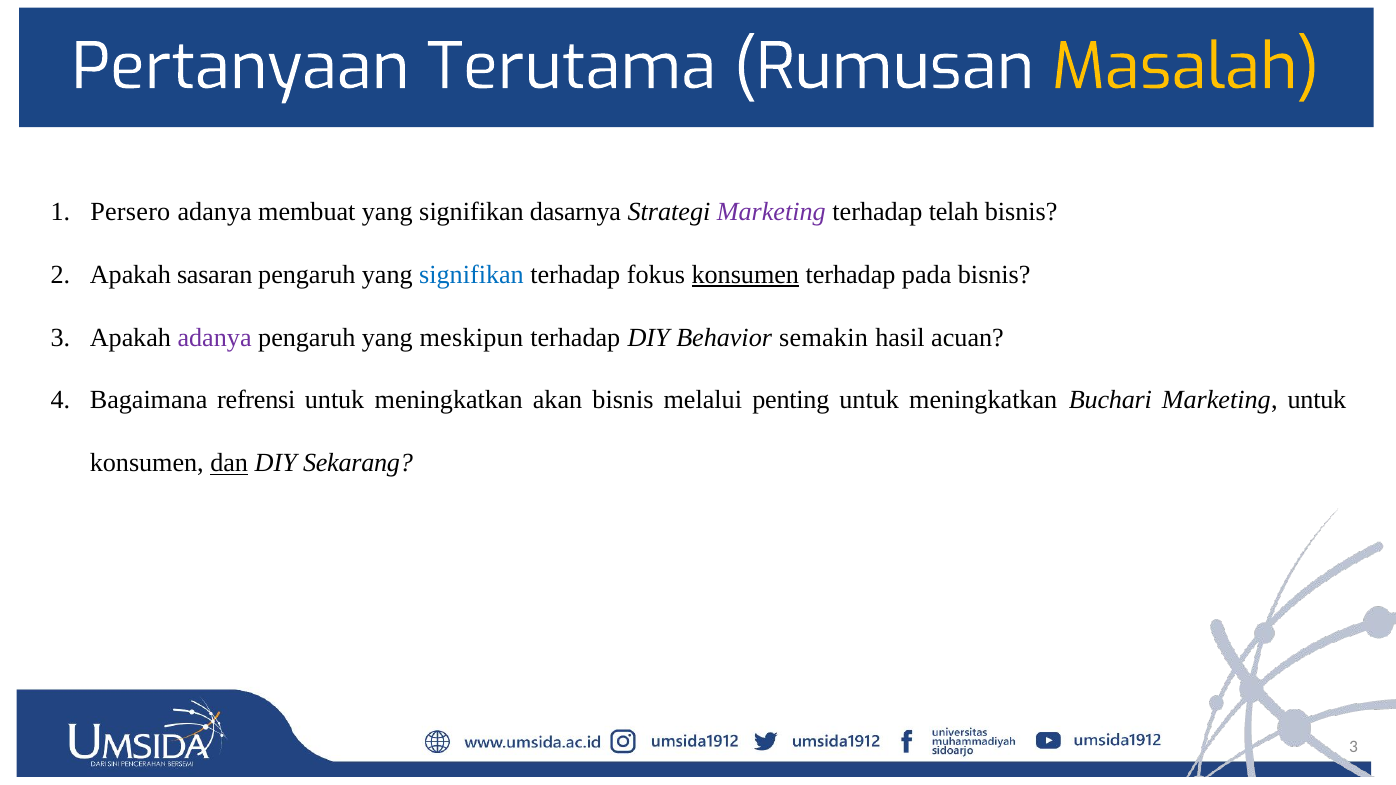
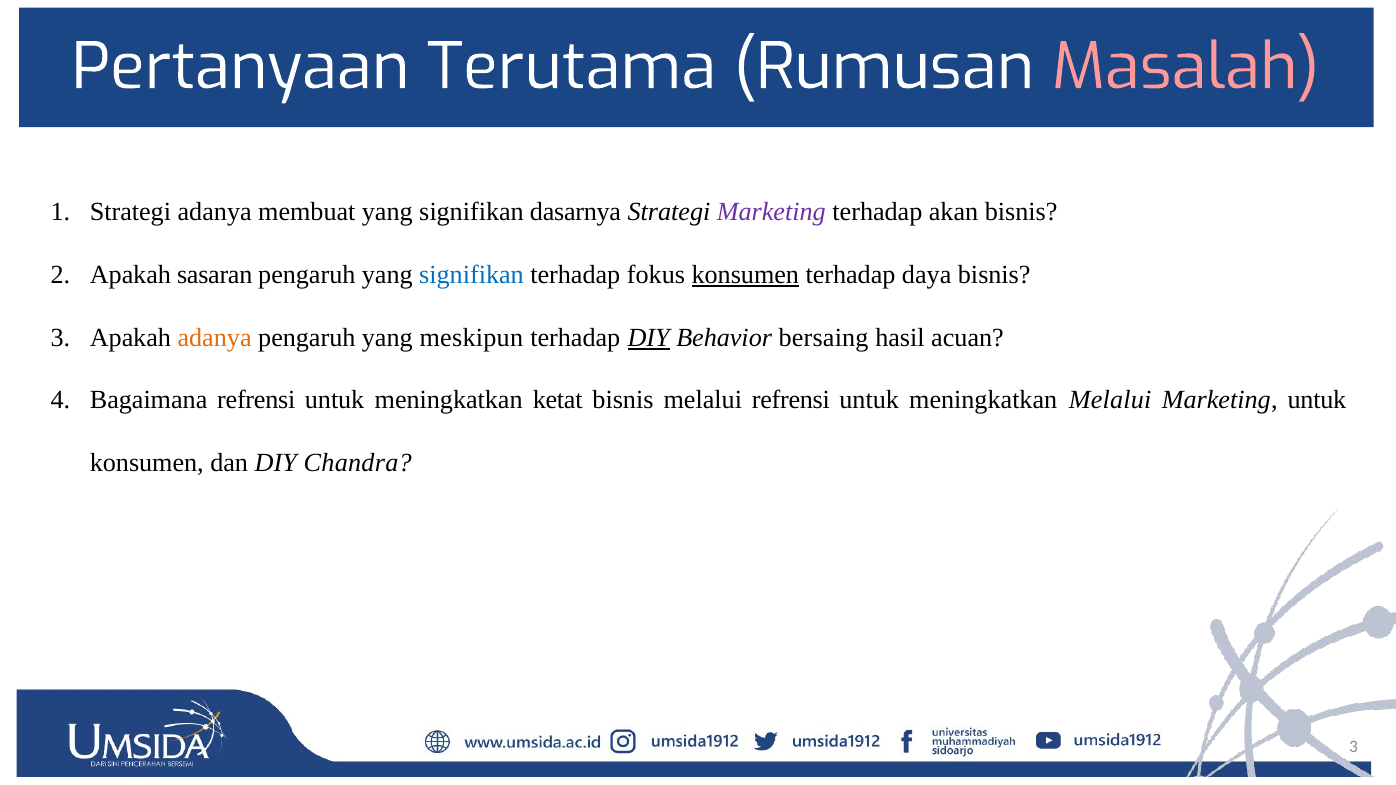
Masalah colour: yellow -> pink (1186, 67)
Persero: Persero -> Strategi (130, 212)
telah: telah -> akan (954, 212)
pada: pada -> daya (927, 275)
adanya colour: purple -> orange (215, 338)
DIY underline: none -> present (649, 338)
semakin: semakin -> bersaing (824, 338)
akan: akan -> ketat (558, 400)
melalui penting: penting -> refrensi (791, 400)
meningkatkan Buchari: Buchari -> Melalui (1110, 400)
dan underline: present -> none (229, 463)
Sekarang: Sekarang -> Chandra (358, 463)
